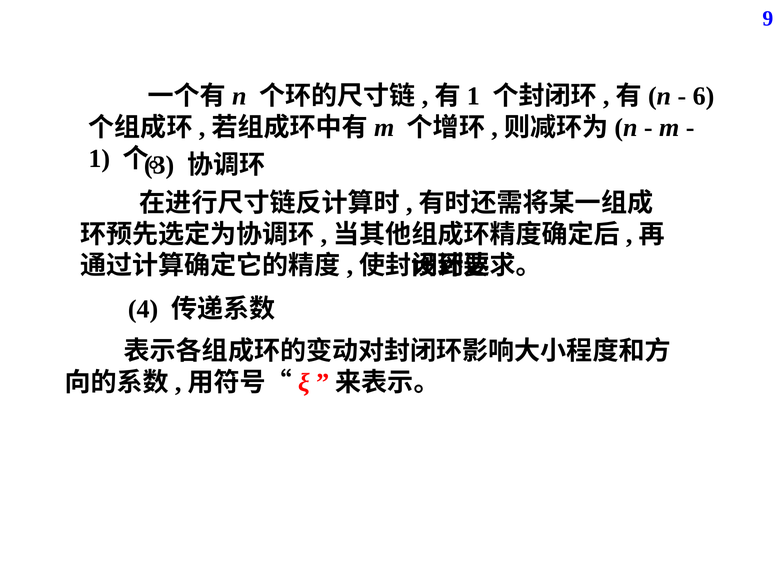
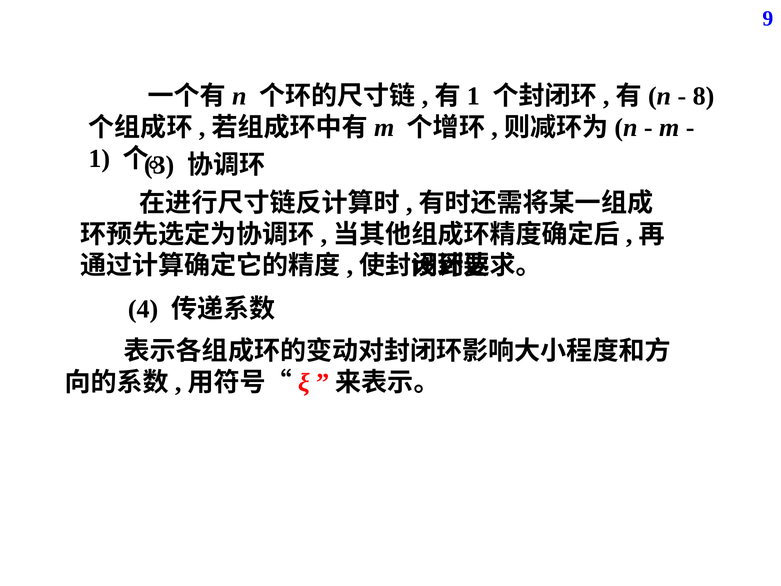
6: 6 -> 8 (704, 96)
